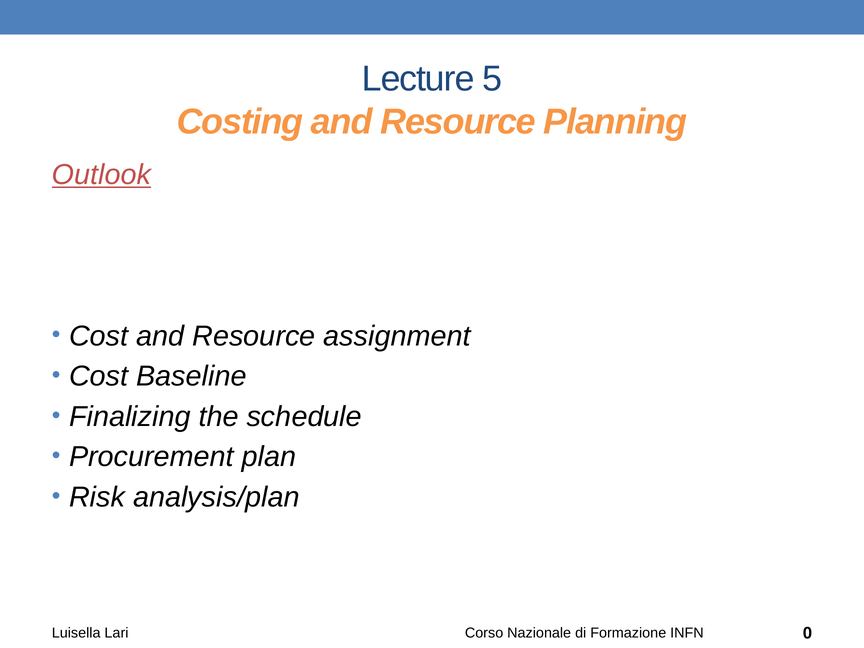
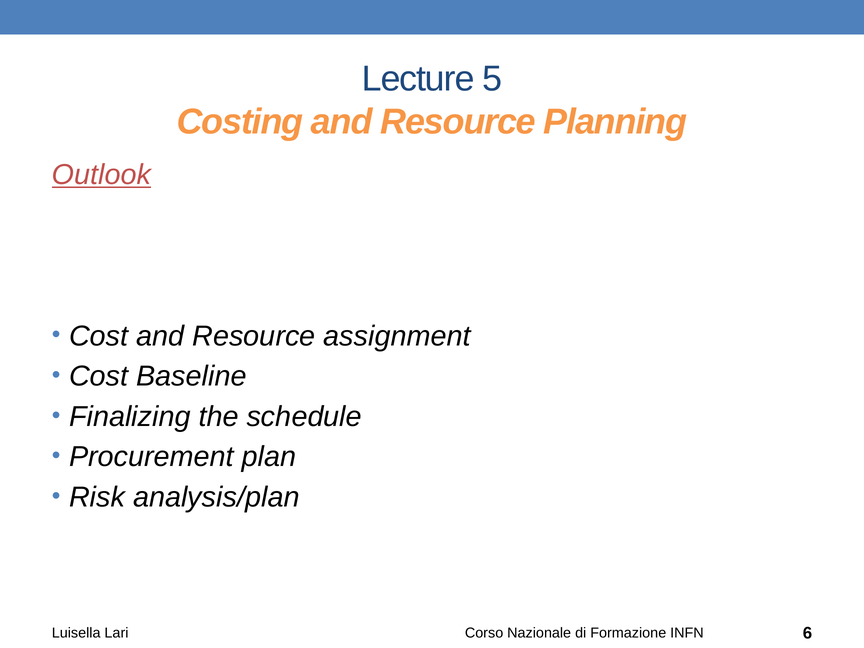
0: 0 -> 6 (807, 633)
